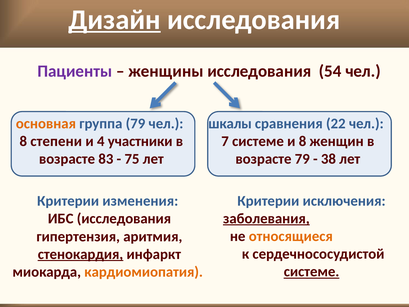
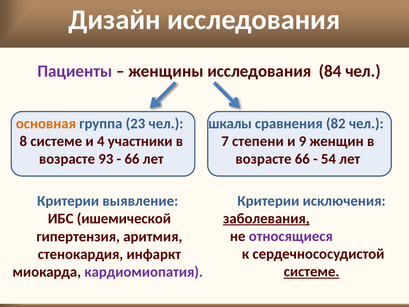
Дизайн underline: present -> none (114, 20)
54: 54 -> 84 (330, 71)
группа 79: 79 -> 23 (135, 123)
22: 22 -> 82 (336, 124)
8 степени: степени -> системе (56, 141)
7 системе: системе -> степени (258, 141)
и 8: 8 -> 9 (302, 141)
83: 83 -> 93 (106, 159)
75: 75 -> 66 (132, 159)
возрасте 79: 79 -> 66 (302, 159)
38: 38 -> 54 (328, 159)
изменения: изменения -> выявление (140, 201)
ИБС исследования: исследования -> ишемической (124, 219)
относящиеся colour: orange -> purple (291, 236)
стенокардия underline: present -> none (80, 254)
кардиомиопатия colour: orange -> purple (144, 272)
